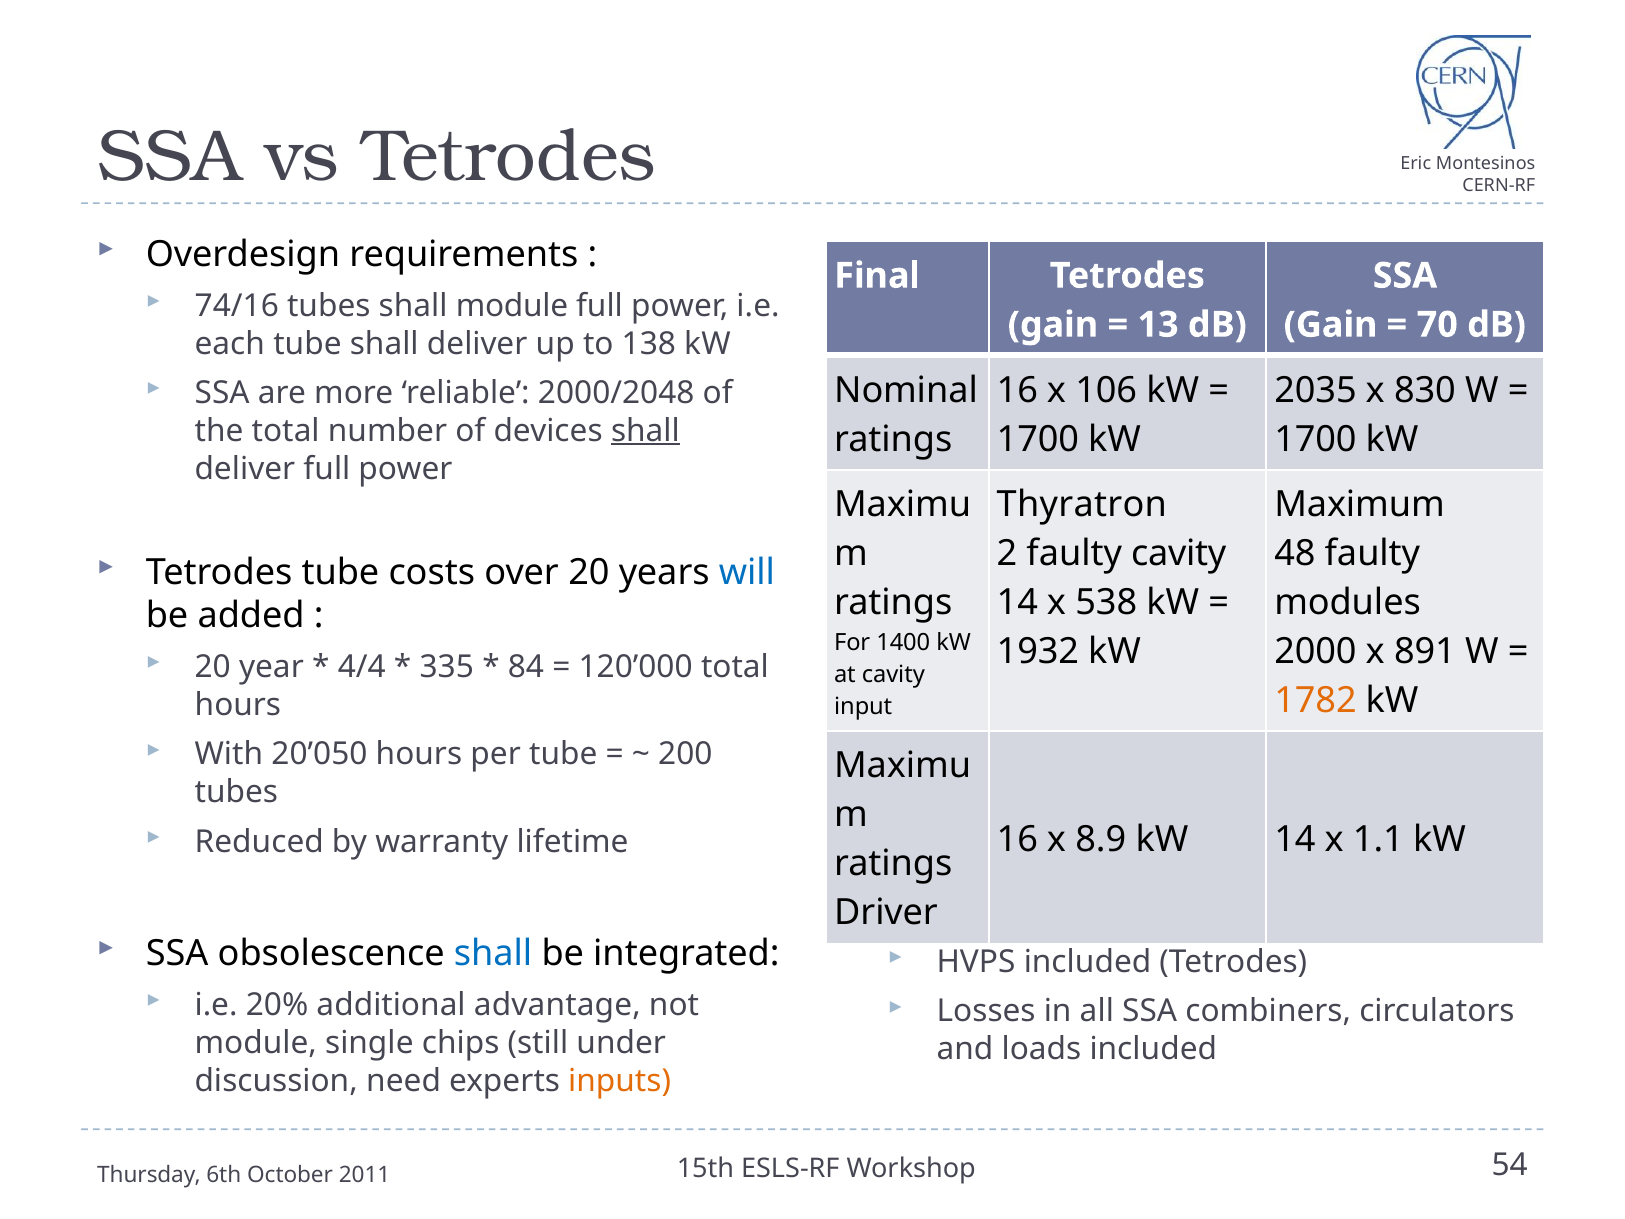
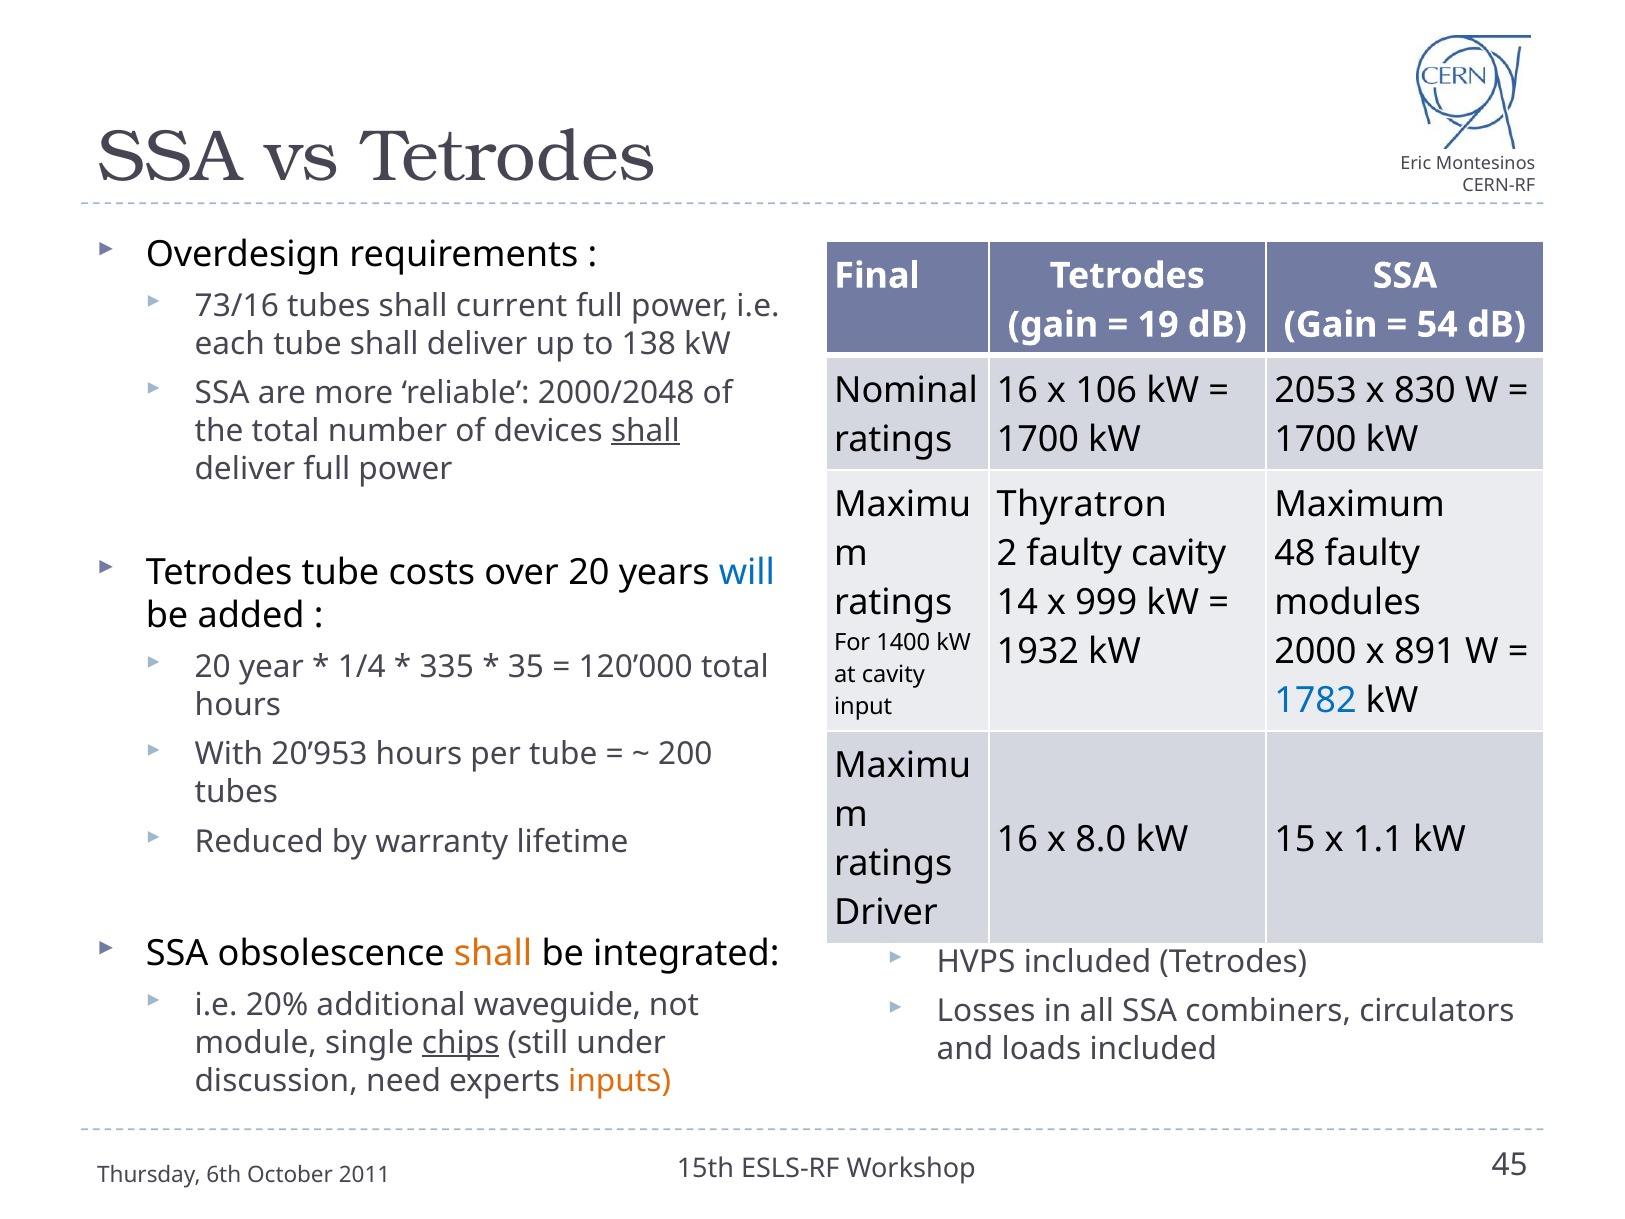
74/16: 74/16 -> 73/16 (237, 306)
shall module: module -> current (512, 306)
13: 13 -> 19 (1158, 325)
70: 70 -> 54 (1437, 325)
2035: 2035 -> 2053 (1315, 390)
538: 538 -> 999 (1106, 602)
4/4: 4/4 -> 1/4 (362, 667)
84: 84 -> 35 (526, 667)
1782 colour: orange -> blue (1315, 700)
20’050: 20’050 -> 20’953 (319, 754)
8.9: 8.9 -> 8.0 (1101, 839)
kW 14: 14 -> 15 (1295, 839)
shall colour: blue -> orange (493, 953)
advantage: advantage -> waveguide (558, 1004)
chips underline: none -> present (461, 1042)
54: 54 -> 45 (1510, 1165)
